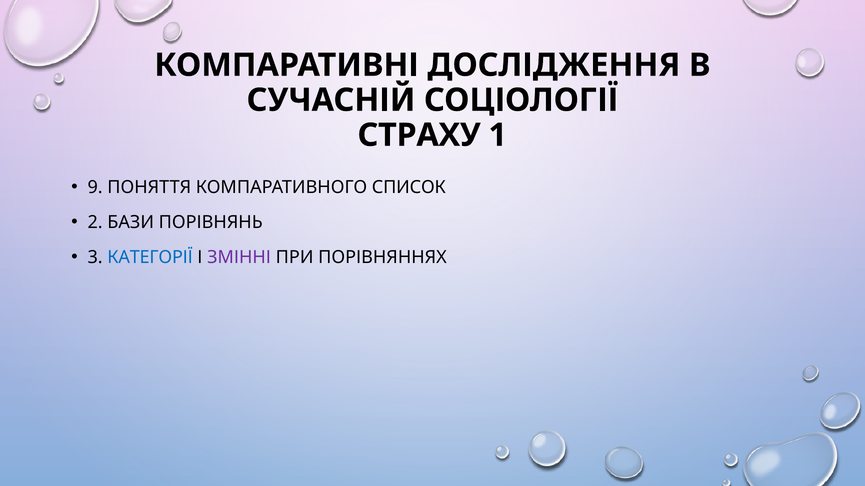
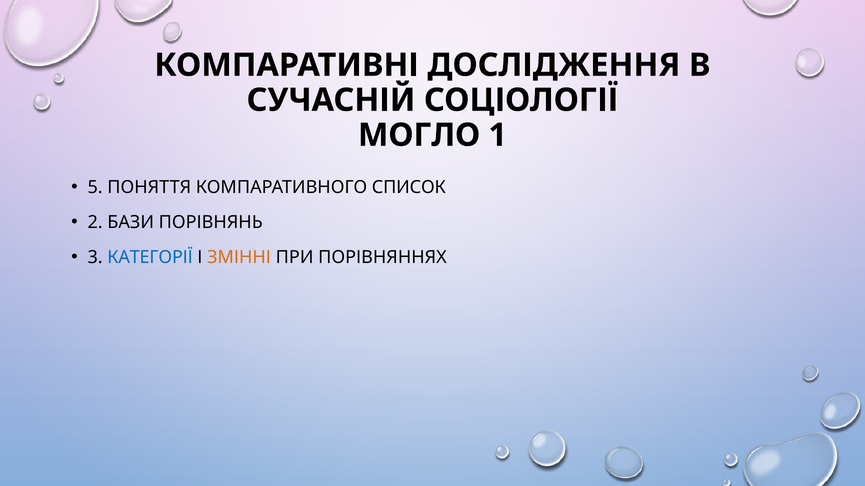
СТРАХУ: СТРАХУ -> МОГЛО (419, 135)
9: 9 -> 5 (95, 188)
ЗМІННІ colour: purple -> orange (239, 258)
